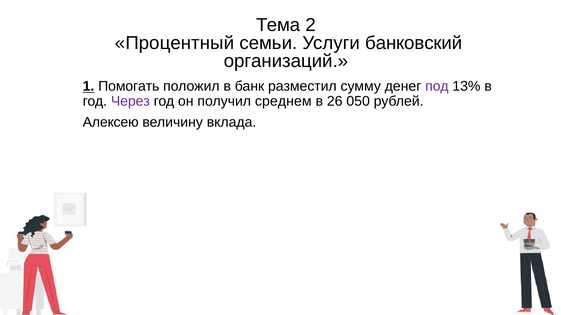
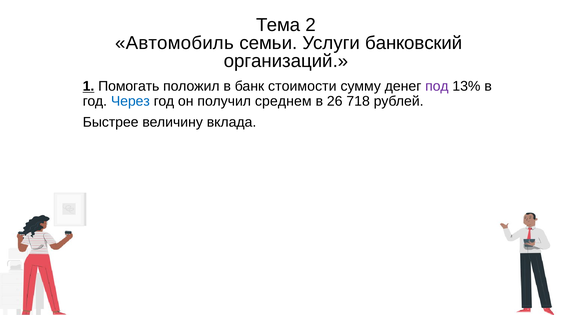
Процентный: Процентный -> Автомобиль (174, 43)
разместил: разместил -> стоимости (302, 86)
Через colour: purple -> blue (130, 101)
050: 050 -> 718 (358, 101)
Алексею: Алексею -> Быстрее (111, 122)
